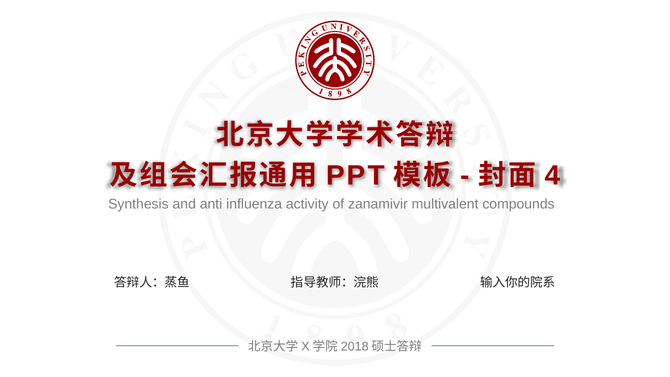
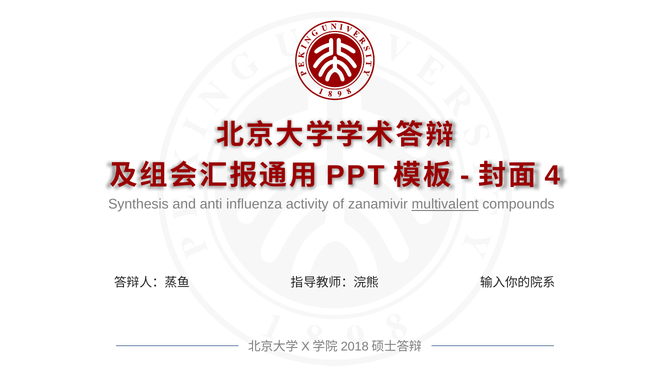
multivalent underline: none -> present (445, 204)
